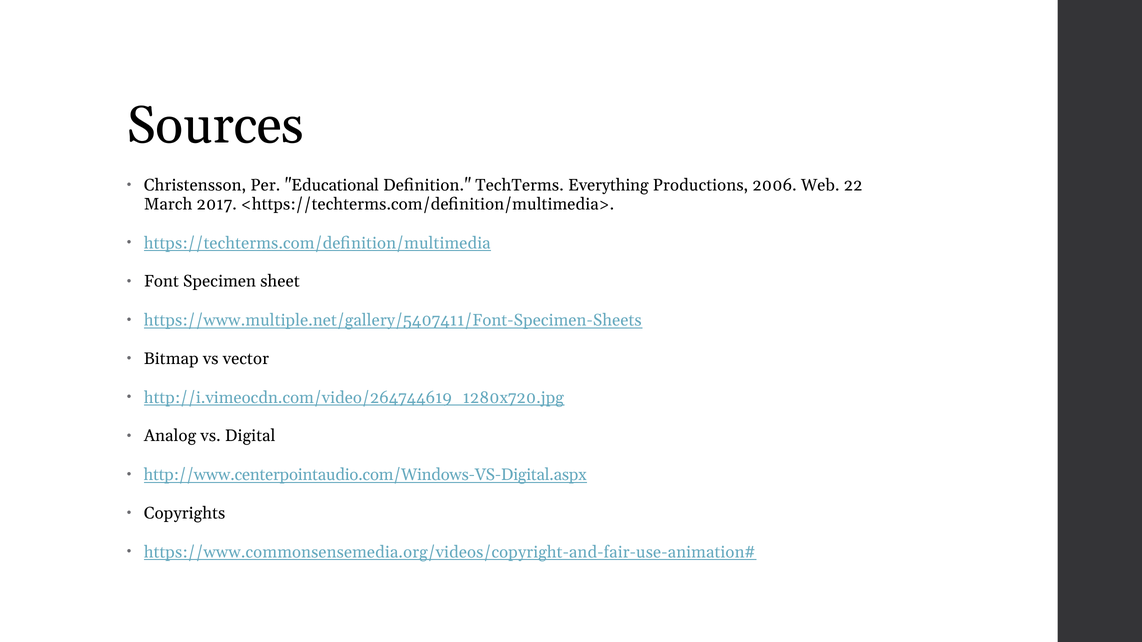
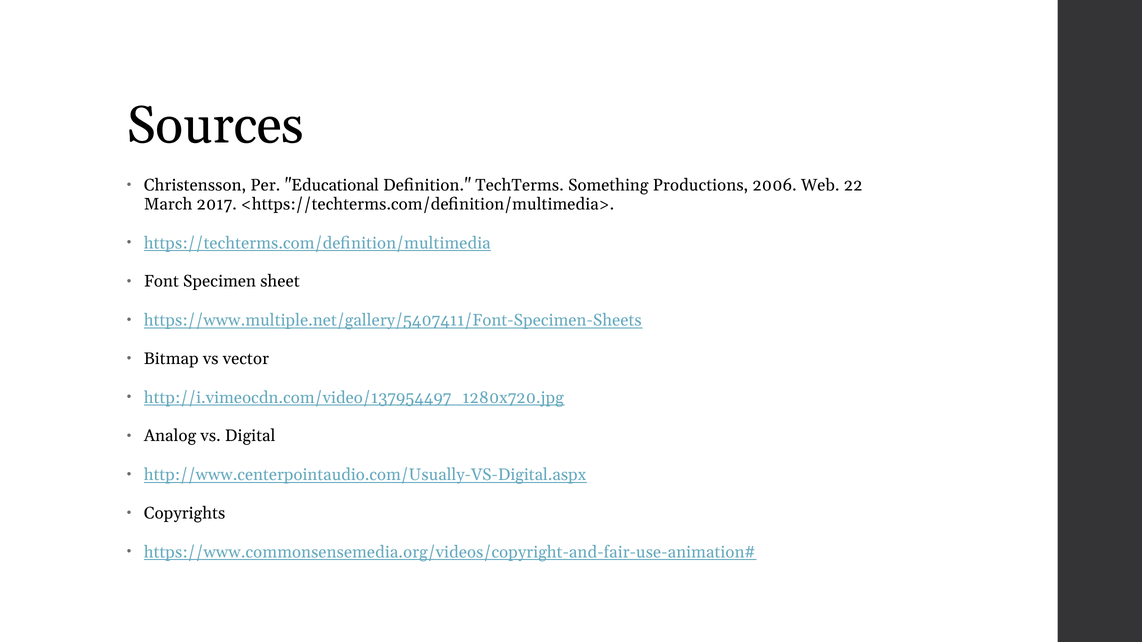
Everything: Everything -> Something (608, 185)
http://i.vimeocdn.com/video/264744619_1280x720.jpg: http://i.vimeocdn.com/video/264744619_1280x720.jpg -> http://i.vimeocdn.com/video/137954497_1280x720.jpg (354, 398)
http://www.centerpointaudio.com/Windows-VS-Digital.aspx: http://www.centerpointaudio.com/Windows-VS-Digital.aspx -> http://www.centerpointaudio.com/Usually-VS-Digital.aspx (365, 475)
